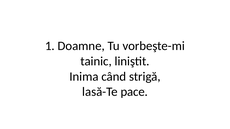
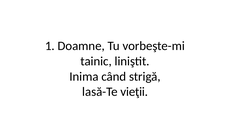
pace: pace -> vieţii (134, 92)
